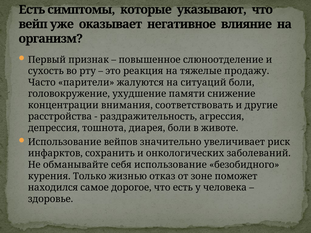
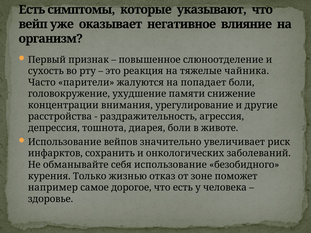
продажу: продажу -> чайника (247, 71)
ситуаций: ситуаций -> попадает (203, 83)
соответствовать: соответствовать -> урегулирование (194, 105)
находился: находился -> например (53, 188)
